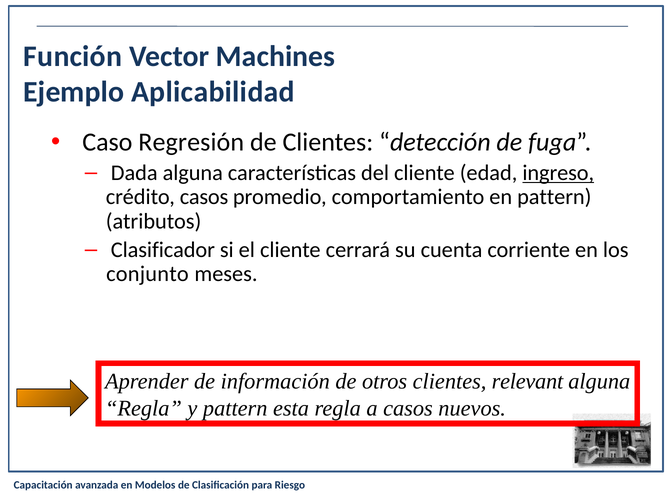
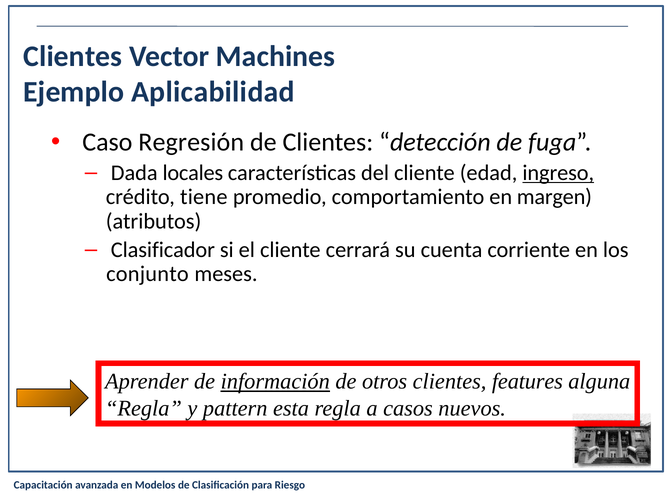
Función: Función -> Clientes (73, 56)
Dada alguna: alguna -> locales (193, 173)
crédito casos: casos -> tiene (204, 197)
en pattern: pattern -> margen (554, 197)
información underline: none -> present (275, 381)
relevant: relevant -> features (527, 381)
